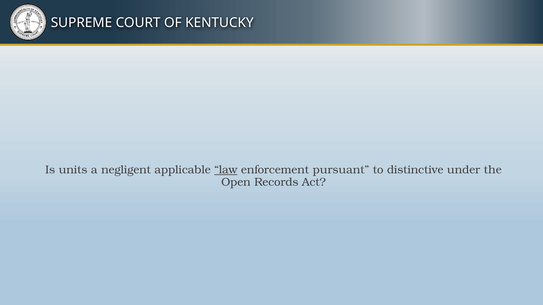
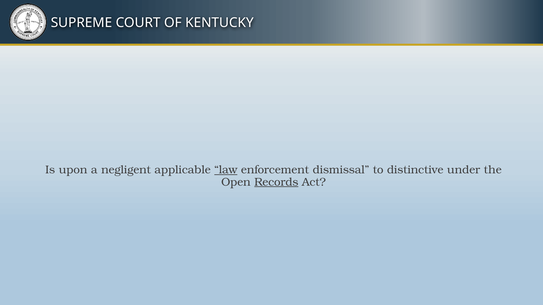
units: units -> upon (73, 170)
pursuant: pursuant -> dismissal (341, 170)
Records underline: none -> present (276, 182)
